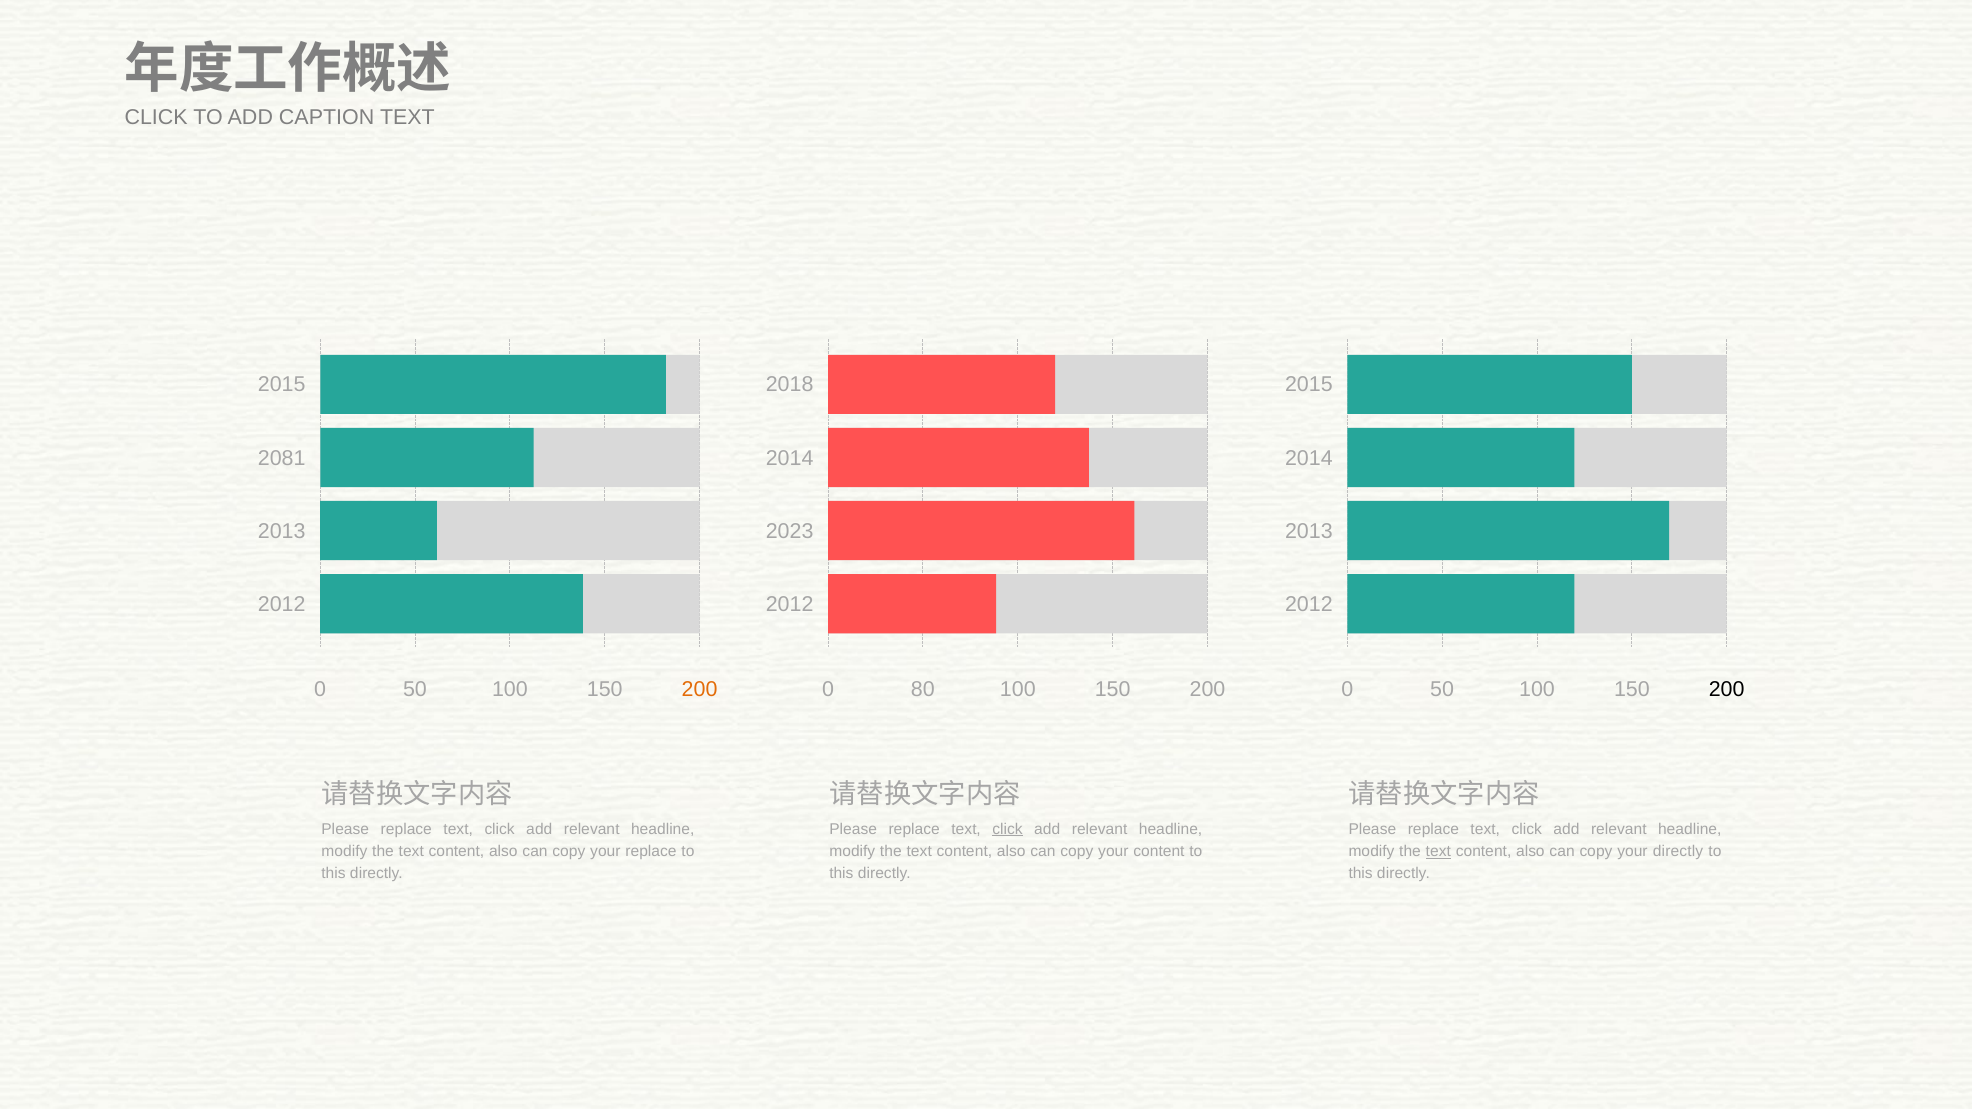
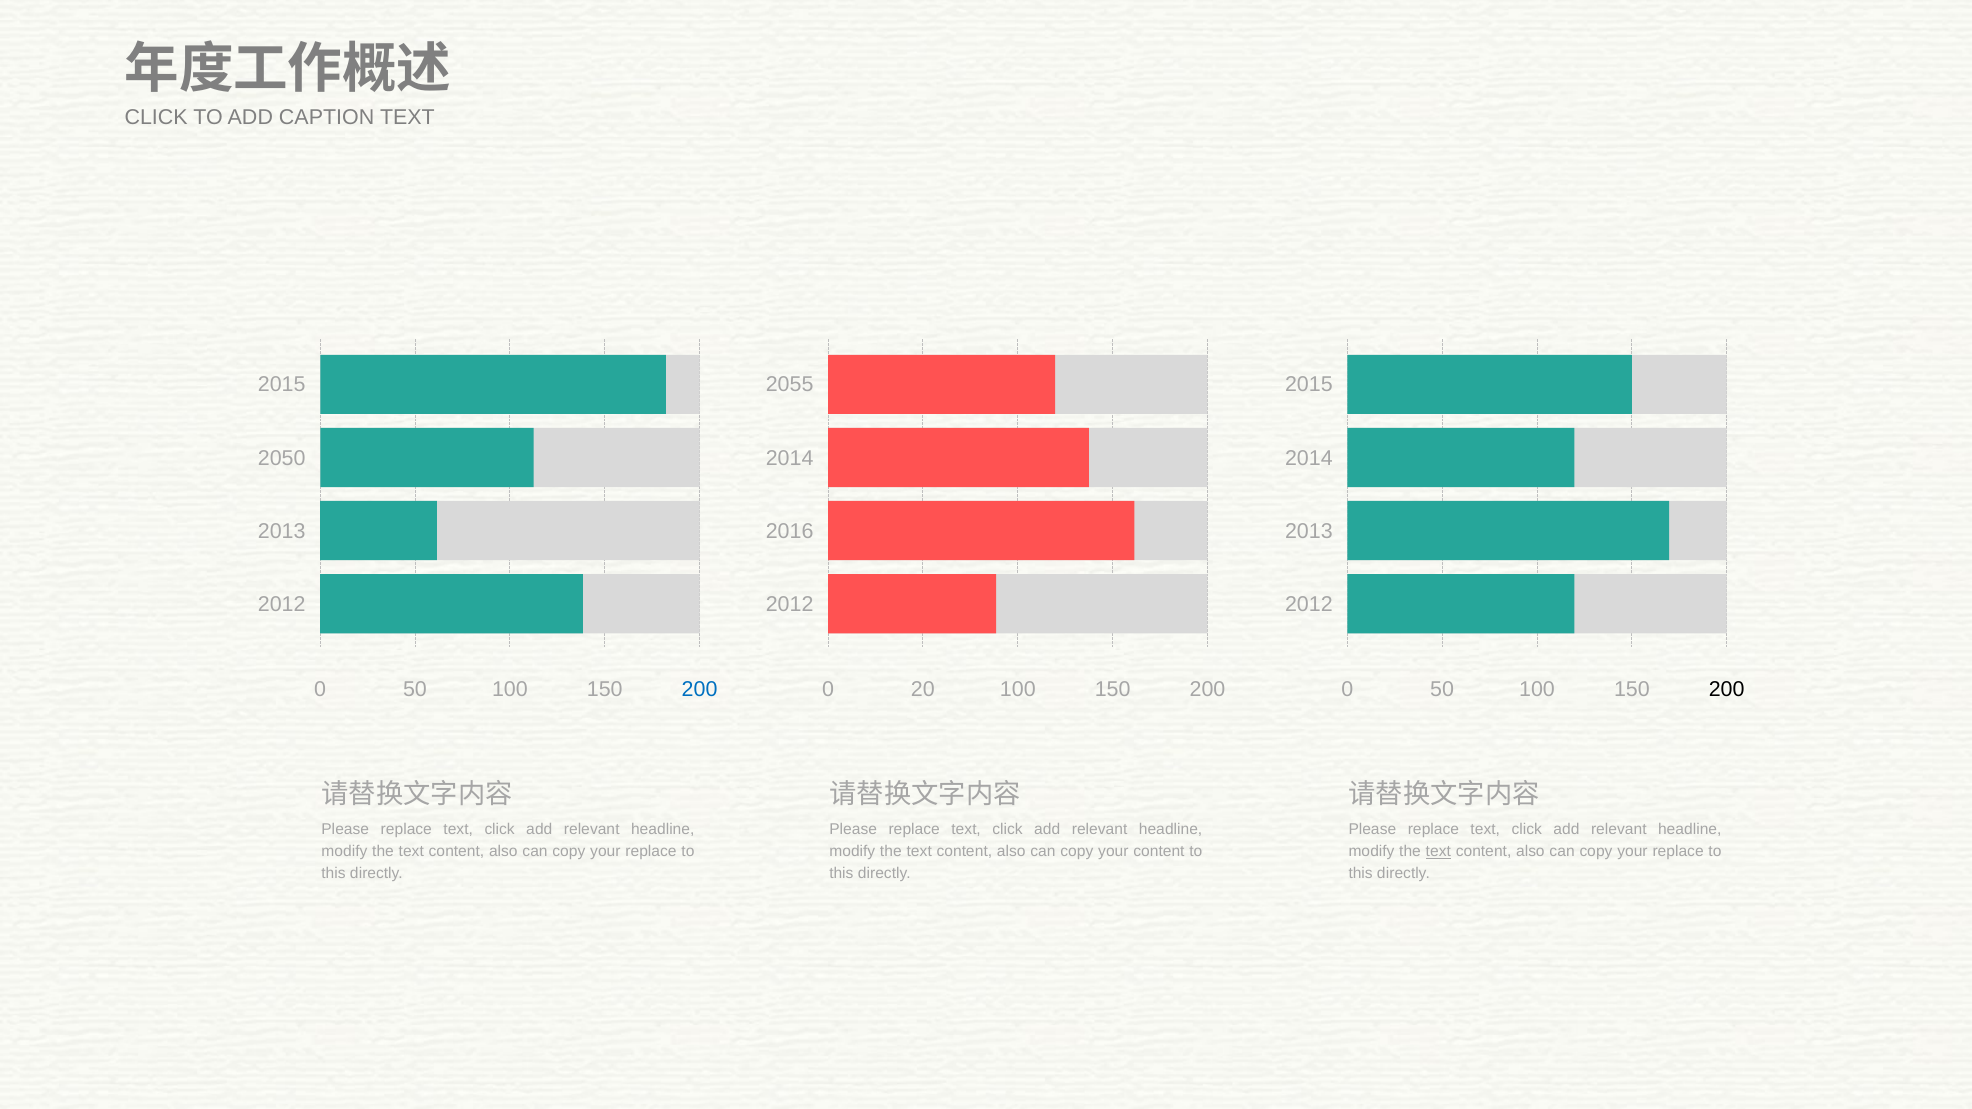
2018: 2018 -> 2055 (790, 385)
2081: 2081 -> 2050 (282, 458)
2023: 2023 -> 2016 (790, 531)
200 colour: orange -> blue (700, 690)
80: 80 -> 20 (923, 690)
click underline: present -> none (1008, 829)
directly: directly -> replace (1678, 852)
